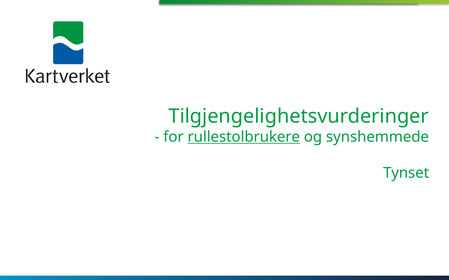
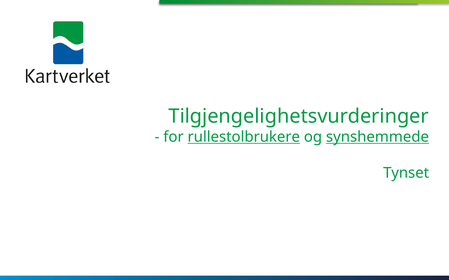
synshemmede underline: none -> present (377, 137)
